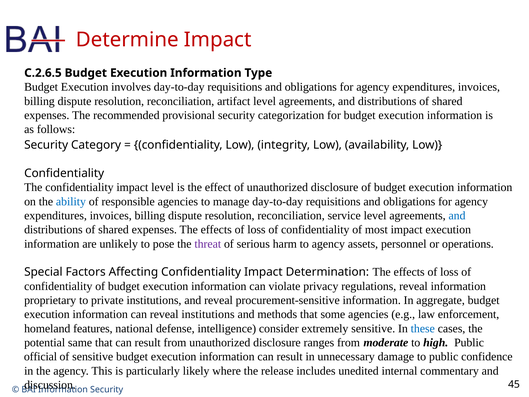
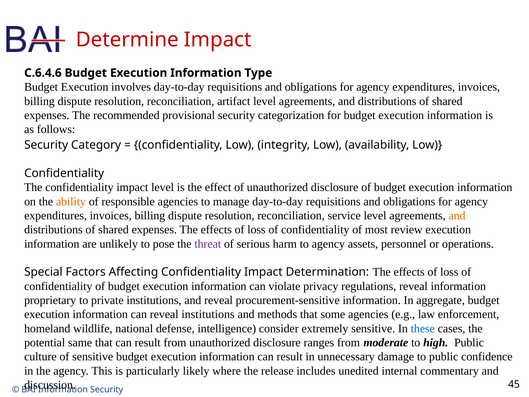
C.2.6.5: C.2.6.5 -> C.6.4.6 (43, 73)
ability colour: blue -> orange (71, 201)
and colour: blue -> orange (457, 216)
most impact: impact -> review (407, 230)
features: features -> wildlife (93, 328)
official: official -> culture (40, 357)
